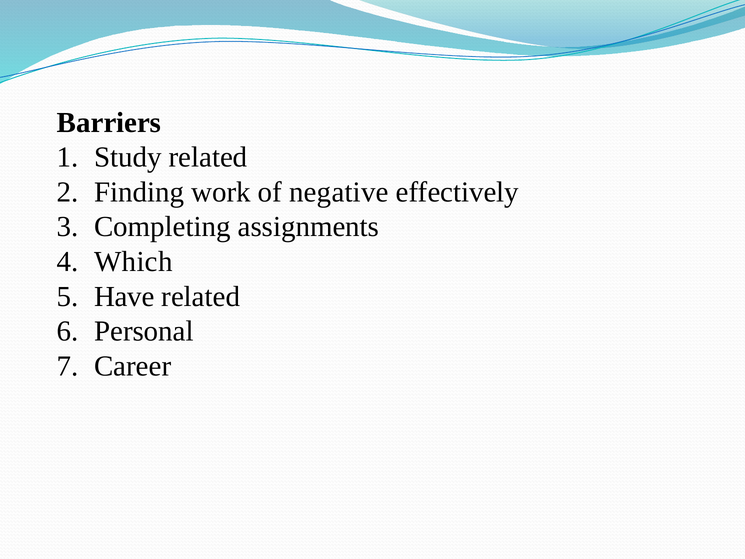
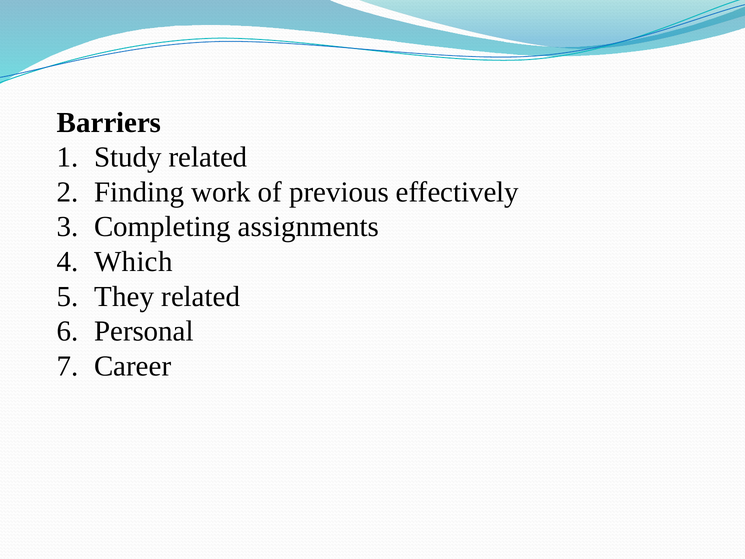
negative: negative -> previous (339, 192)
Have: Have -> They (124, 296)
